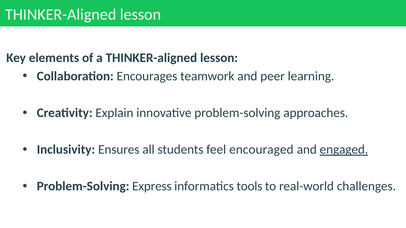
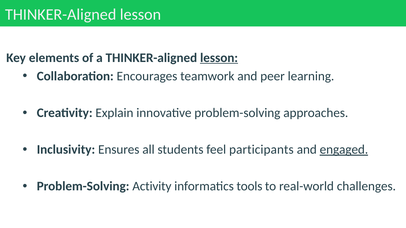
lesson underline: none -> present (219, 58)
encouraged: encouraged -> participants (261, 150)
Express: Express -> Activity (152, 187)
